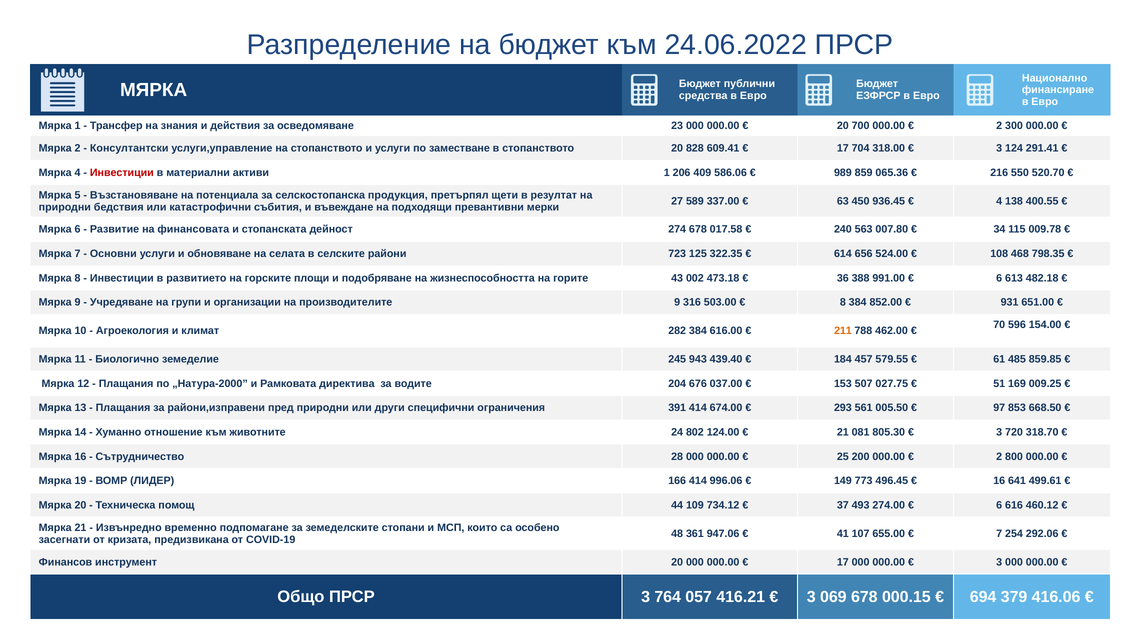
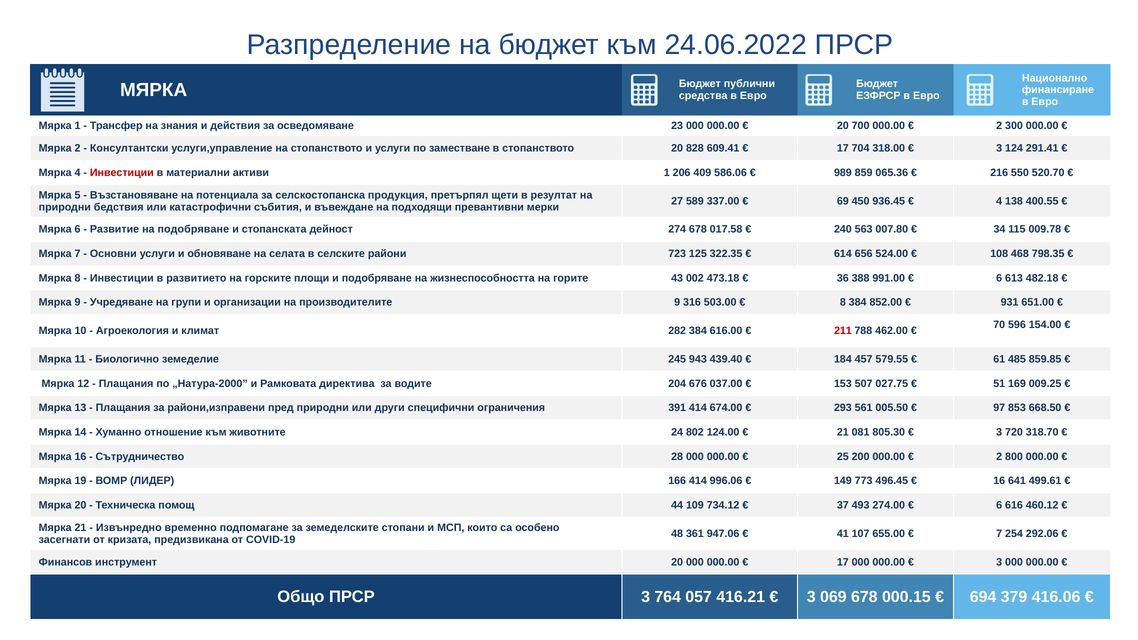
63: 63 -> 69 (843, 201)
на финансовата: финансовата -> подобряване (193, 230)
211 colour: orange -> red (843, 331)
